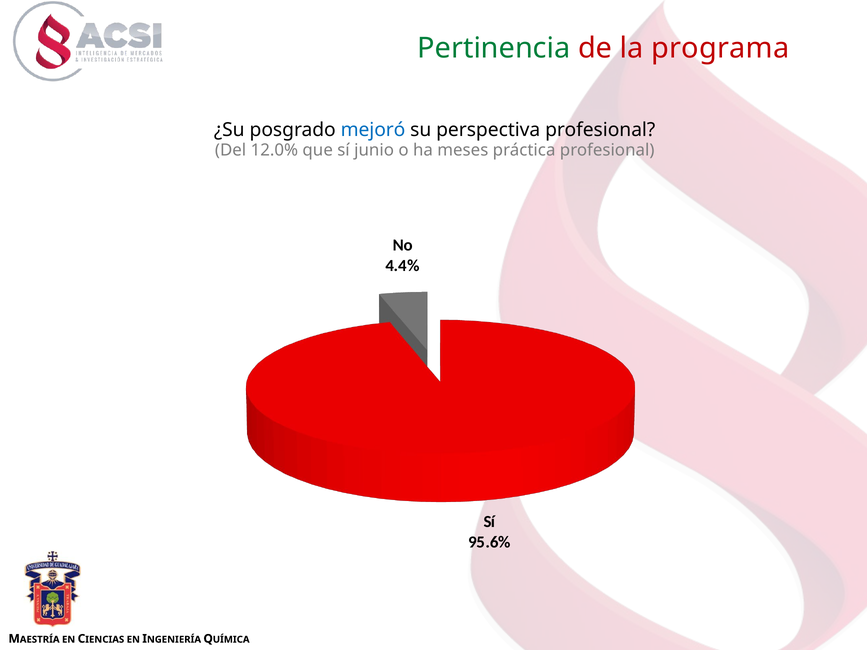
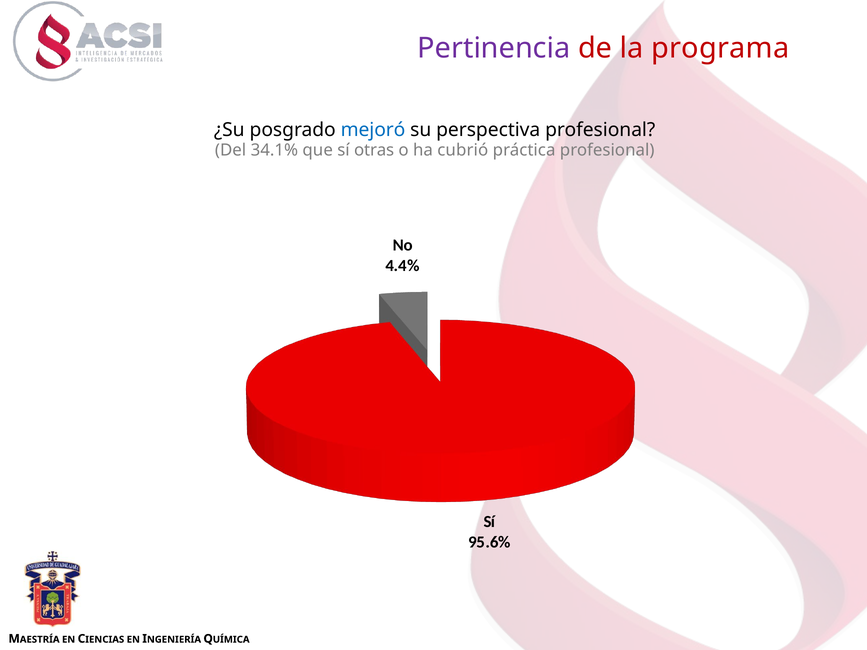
Pertinencia colour: green -> purple (494, 48)
12.0%: 12.0% -> 34.1% (274, 150)
junio: junio -> otras (374, 150)
meses: meses -> cubrió (463, 150)
